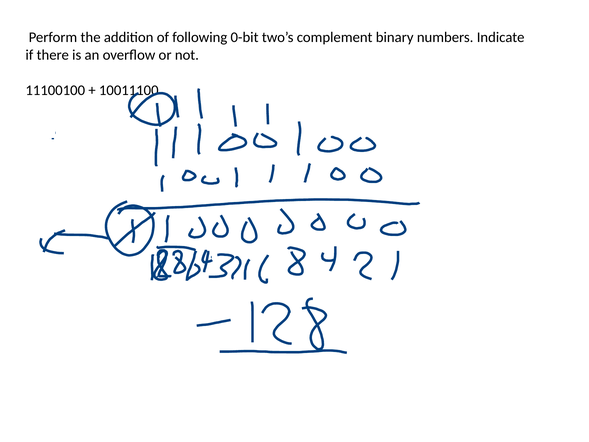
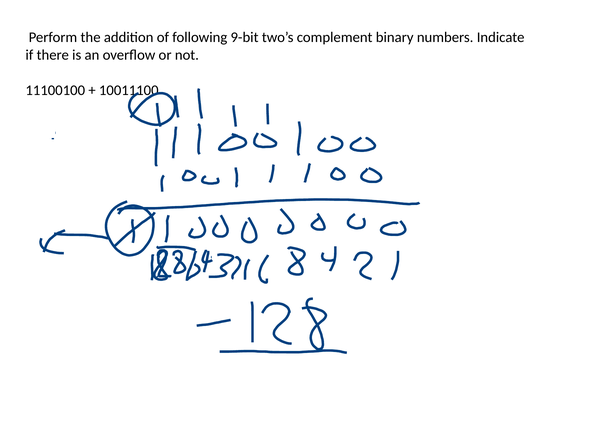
0-bit: 0-bit -> 9-bit (245, 37)
